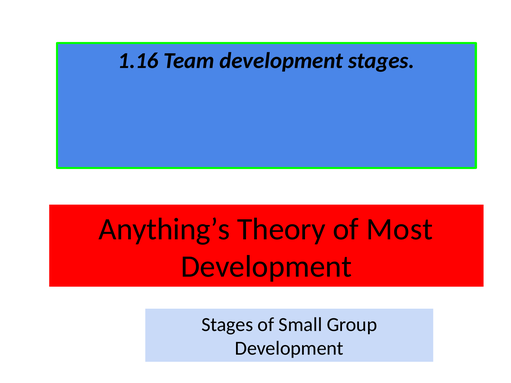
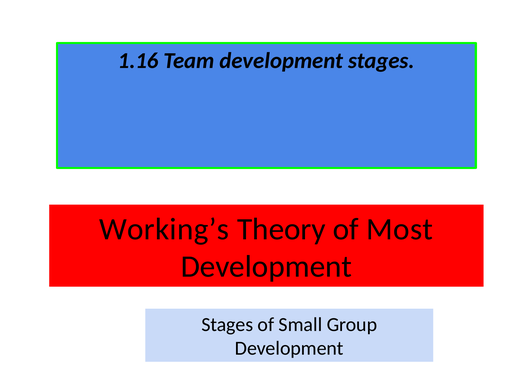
Anything’s: Anything’s -> Working’s (164, 229)
